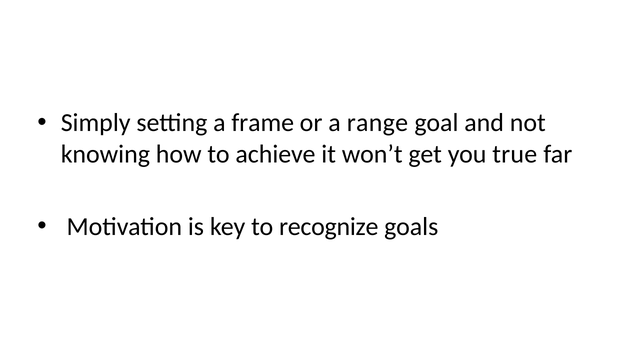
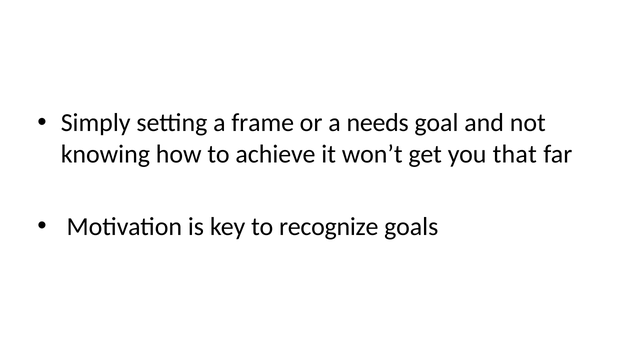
range: range -> needs (378, 123)
true: true -> that (515, 154)
